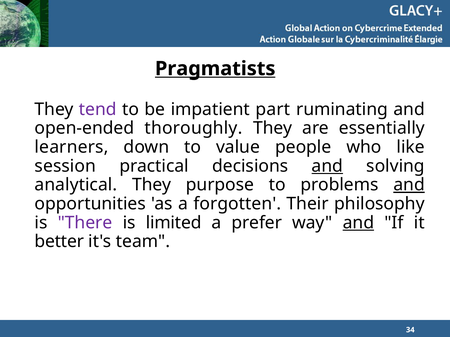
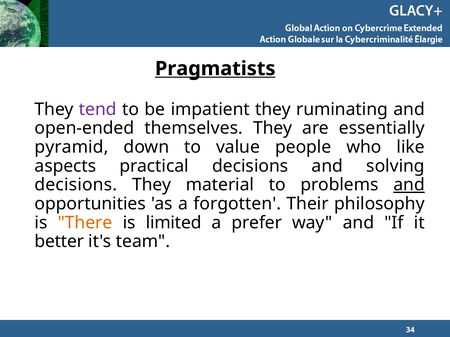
impatient part: part -> they (273, 109)
thoroughly: thoroughly -> themselves (194, 128)
learners: learners -> pyramid (72, 147)
session: session -> aspects (65, 166)
and underline: present -> none (327, 166)
analytical: analytical -> decisions (76, 185)
purpose: purpose -> material (220, 185)
There colour: purple -> orange (85, 223)
and underline: present -> none (358, 223)
